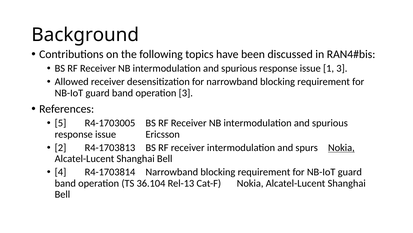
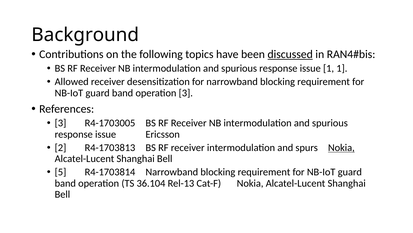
discussed underline: none -> present (290, 54)
1 3: 3 -> 1 (342, 68)
5: 5 -> 3 (60, 123)
4: 4 -> 5 (60, 172)
